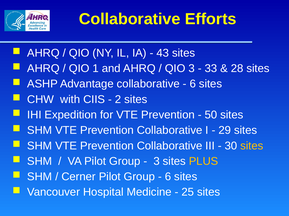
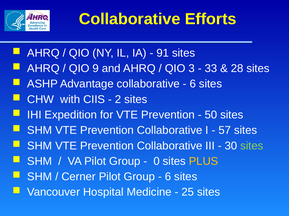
43: 43 -> 91 (163, 53)
1: 1 -> 9 (96, 69)
29: 29 -> 57 (225, 131)
sites colour: yellow -> light green (252, 146)
3: 3 -> 0 (157, 162)
